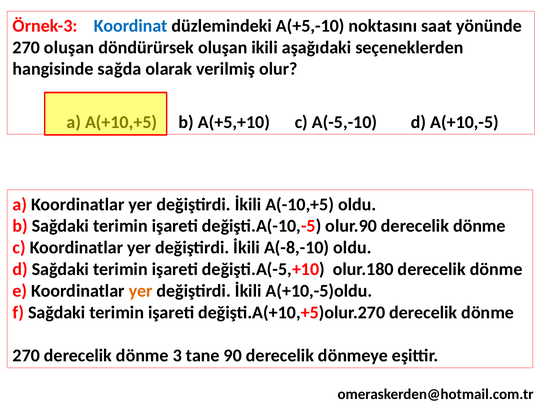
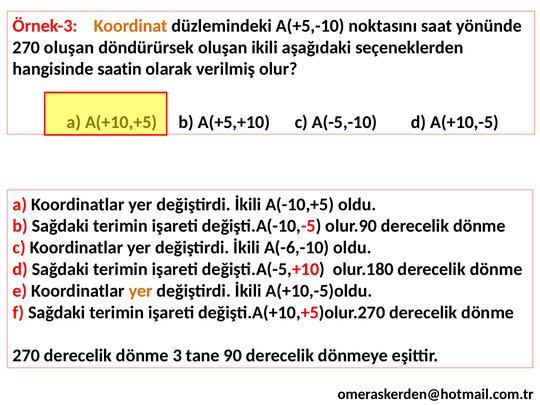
Koordinat colour: blue -> orange (131, 26)
sağda: sağda -> saatin (120, 69)
A(-8,-10: A(-8,-10 -> A(-6,-10 (297, 248)
